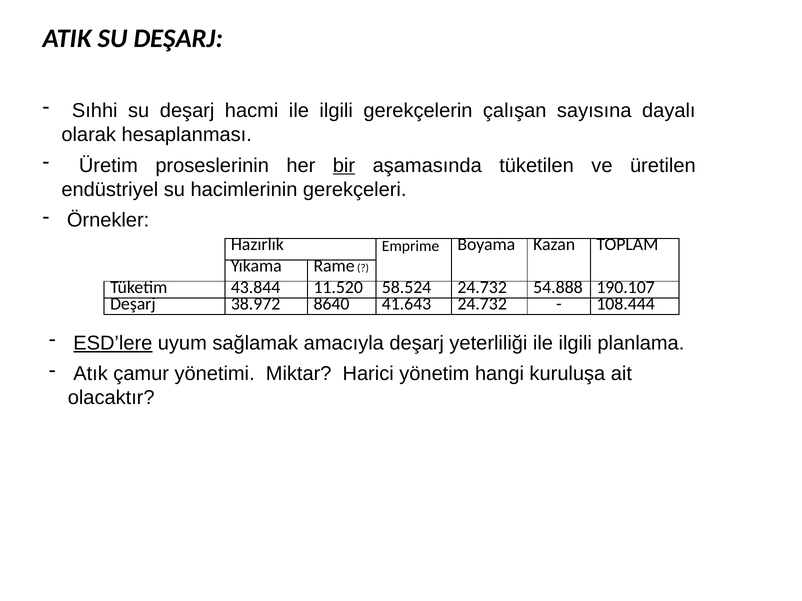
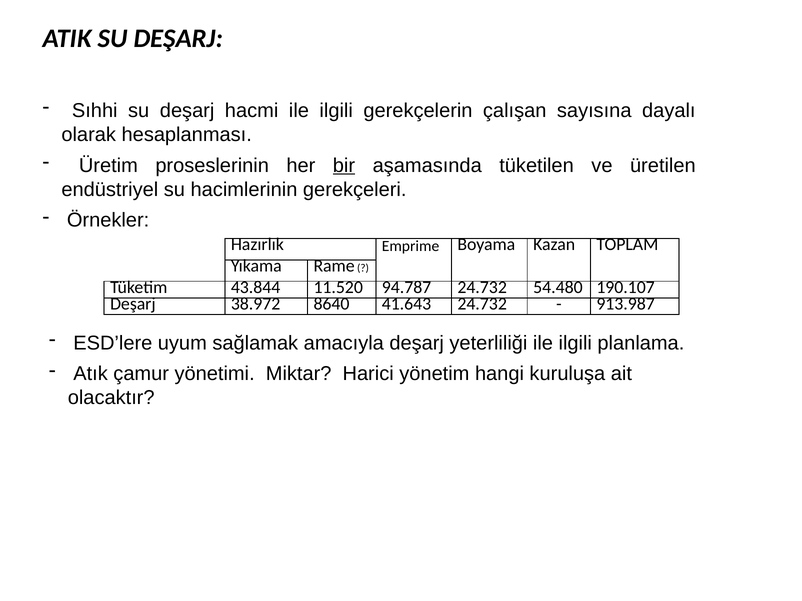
58.524: 58.524 -> 94.787 (407, 288)
54.888: 54.888 -> 54.480 (558, 288)
108.444: 108.444 -> 913.987 (626, 304)
ESD’lere underline: present -> none (113, 343)
